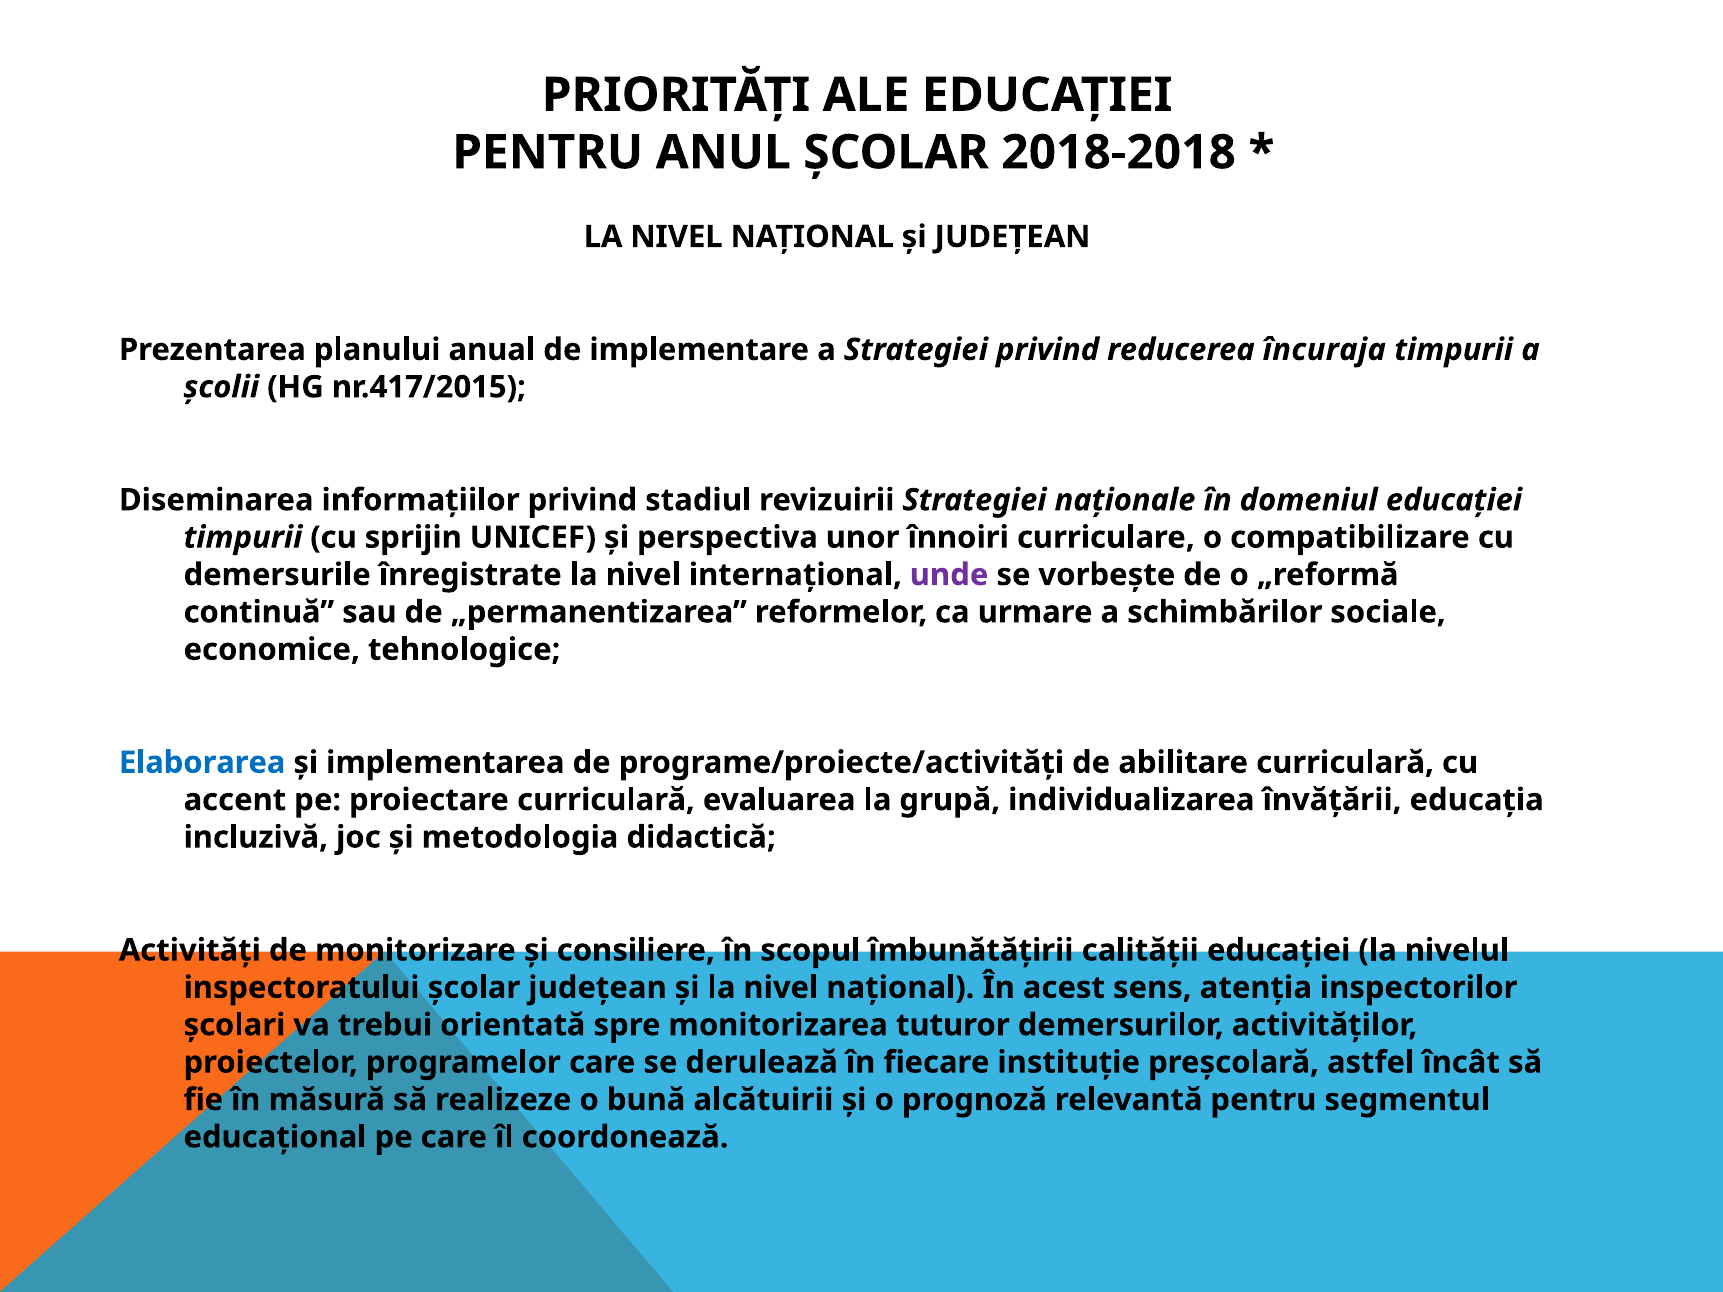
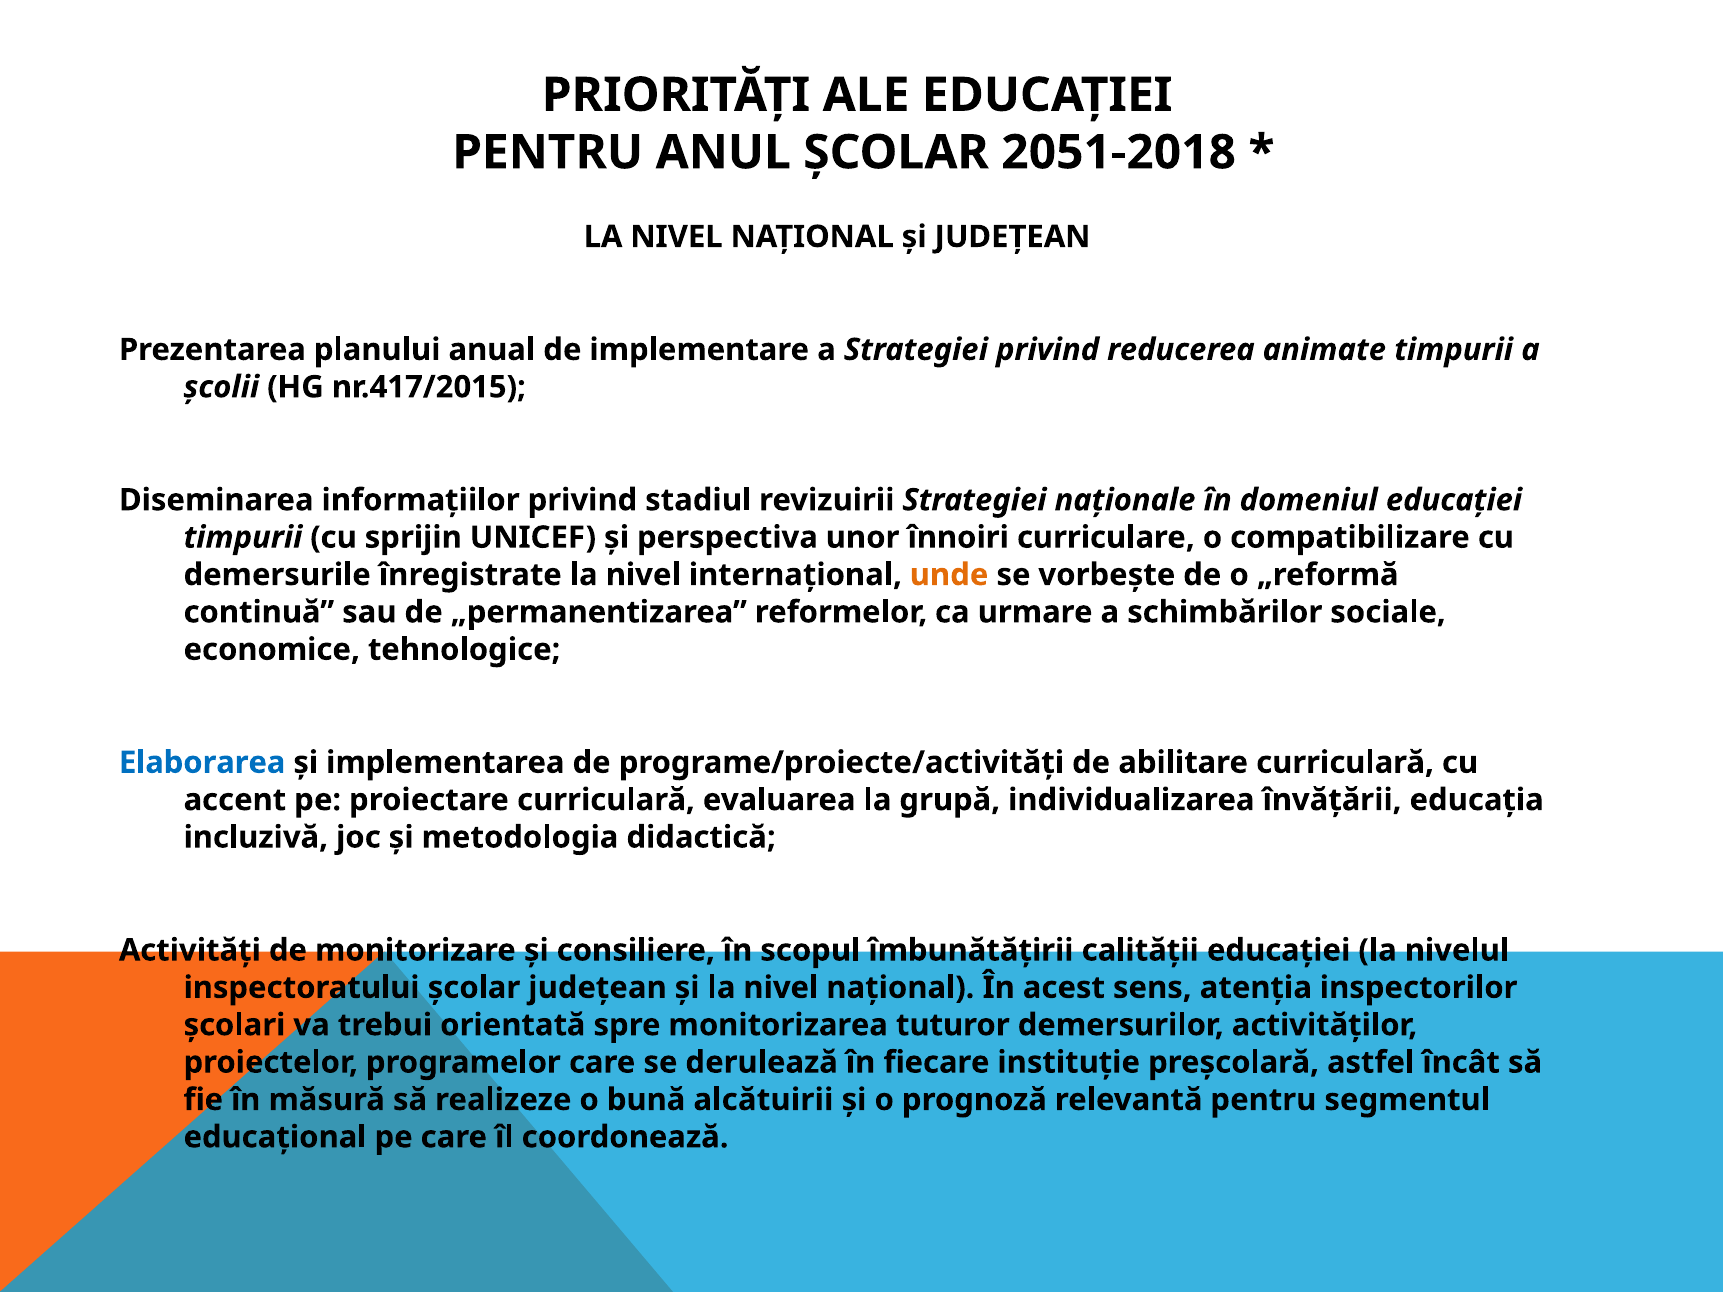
2018-2018: 2018-2018 -> 2051-2018 (1119, 153)
încuraja: încuraja -> animate (1324, 350)
unde colour: purple -> orange (949, 575)
